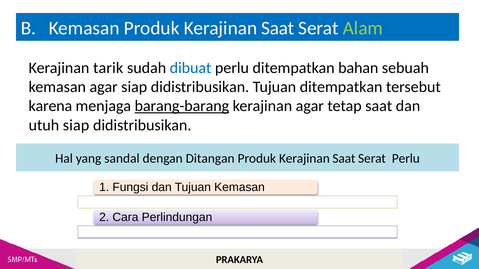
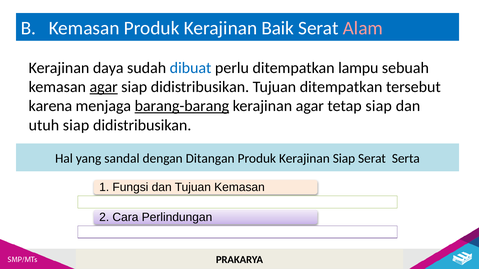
Kemasan Produk Kerajinan Saat: Saat -> Baik (278, 28)
Alam colour: light green -> pink (363, 28)
tarik: tarik -> daya (108, 68)
bahan: bahan -> lampu (358, 68)
agar underline: none -> present (104, 87)
tetap saat: saat -> siap (379, 106)
Saat: Saat -> Siap (344, 159)
Serat Perlu: Perlu -> Serta (406, 159)
